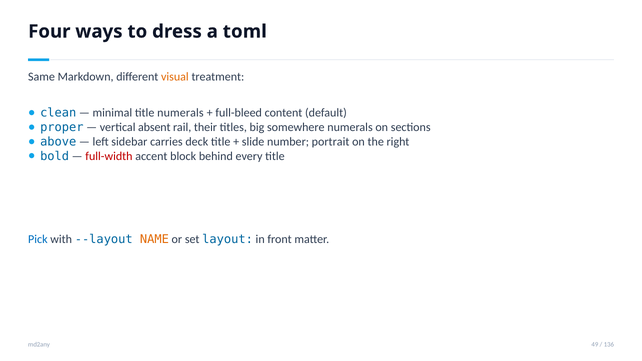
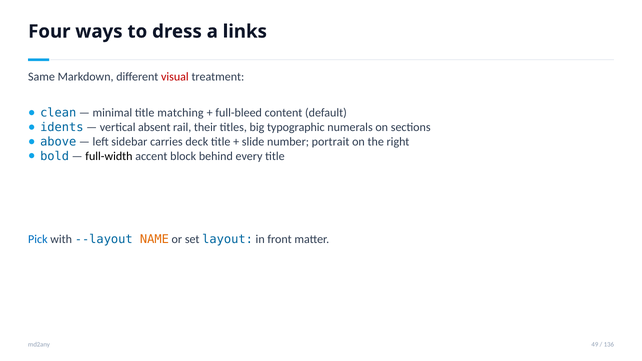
toml: toml -> links (245, 31)
visual colour: orange -> red (175, 77)
title numerals: numerals -> matching (180, 113)
proper: proper -> idents (62, 127)
somewhere: somewhere -> typographic (296, 127)
full-width colour: red -> black (109, 156)
